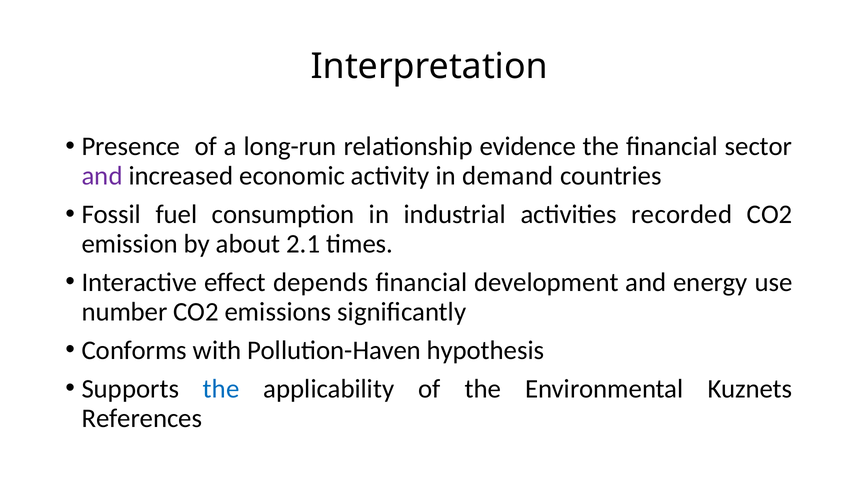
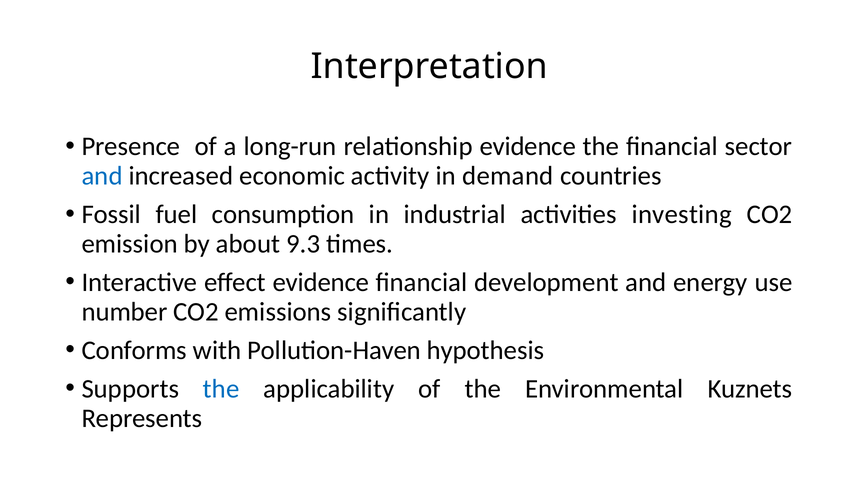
and colour: purple -> blue (102, 176)
recorded: recorded -> investing (682, 215)
2.1: 2.1 -> 9.3 (303, 244)
effect depends: depends -> evidence (321, 282)
References: References -> Represents (142, 418)
